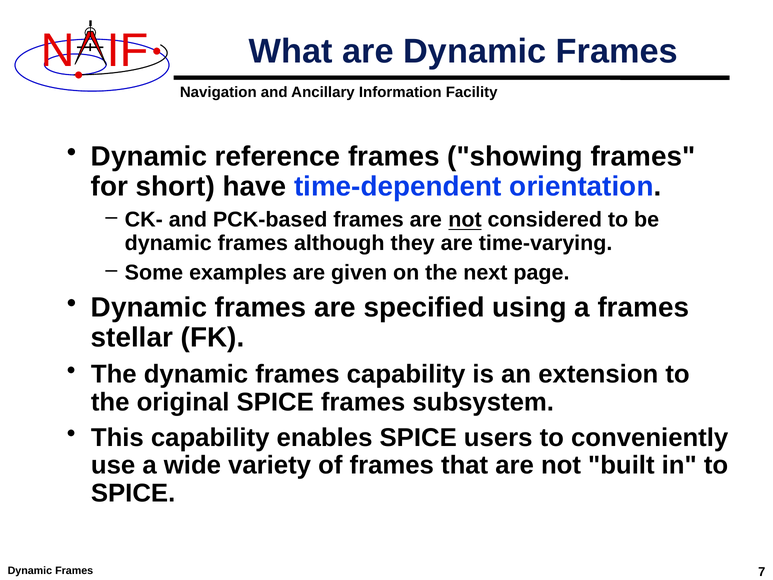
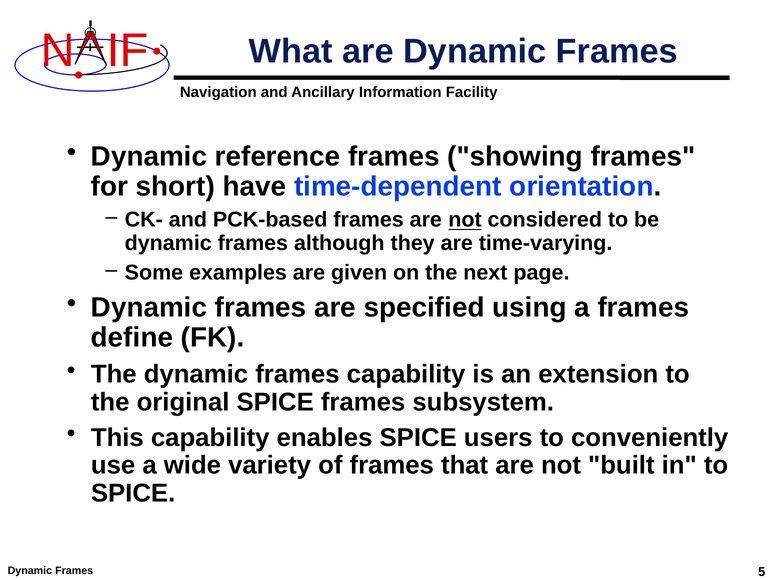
stellar: stellar -> define (132, 338)
7: 7 -> 5 (762, 572)
